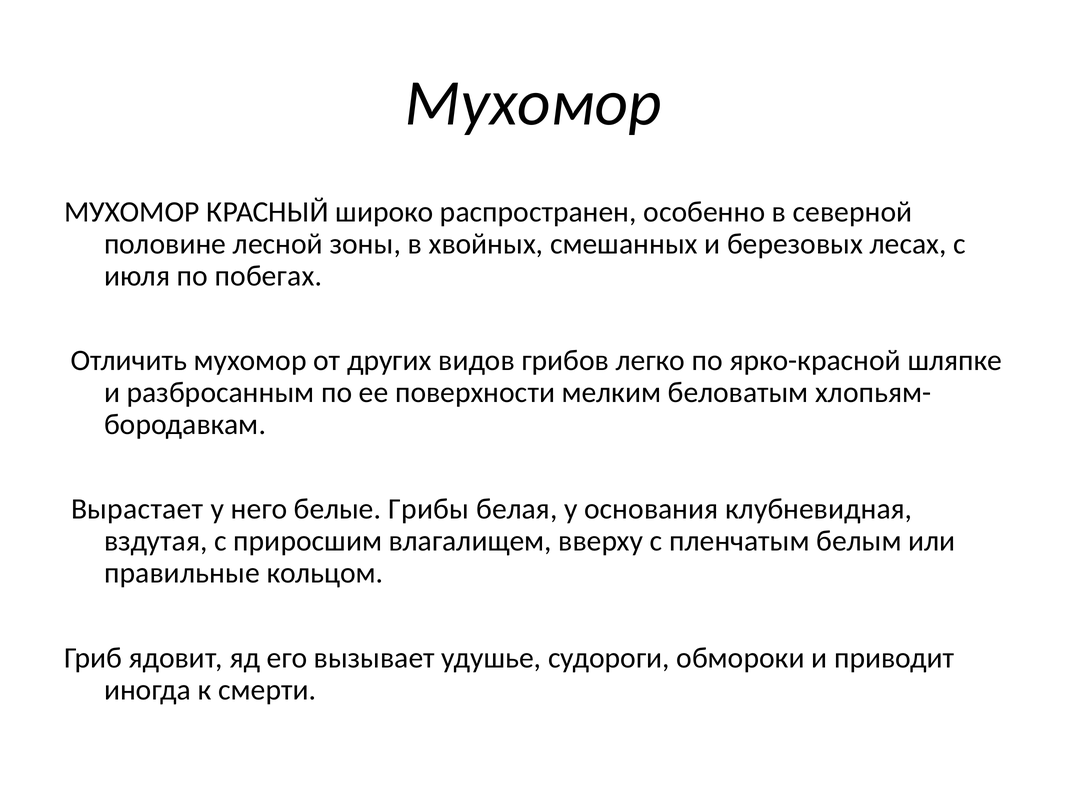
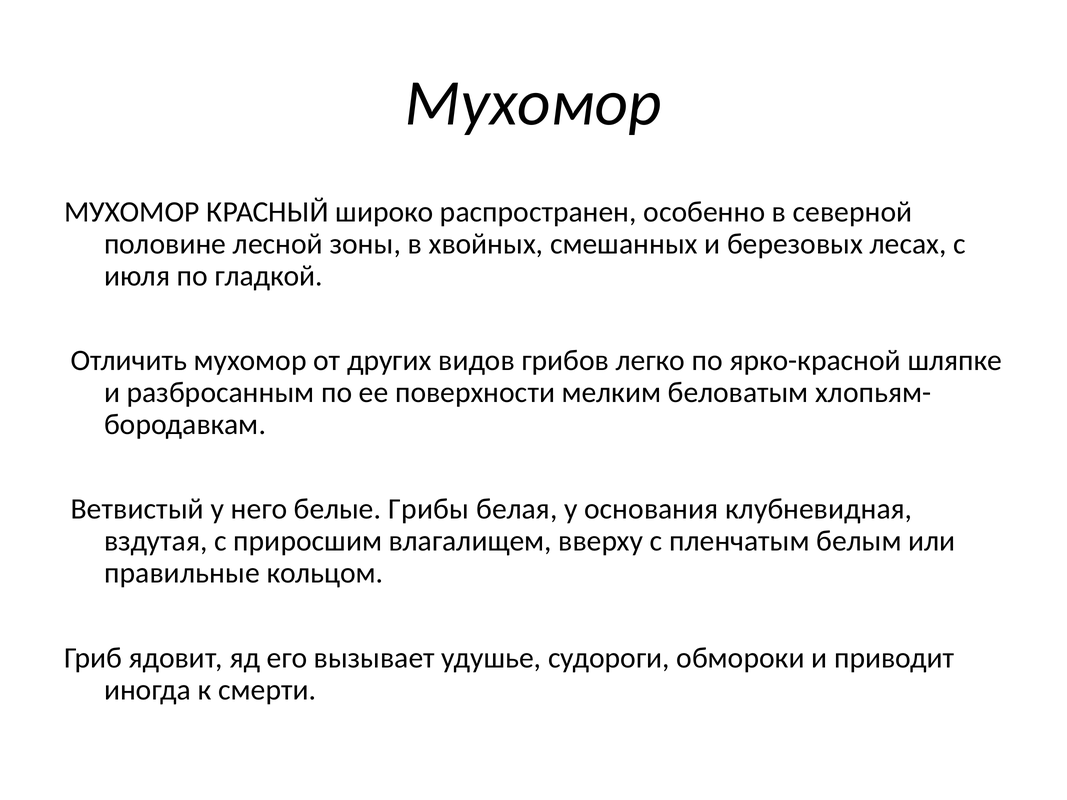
побегах: побегах -> гладкой (269, 276)
Вырастает: Вырастает -> Ветвистый (137, 509)
